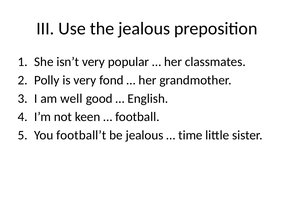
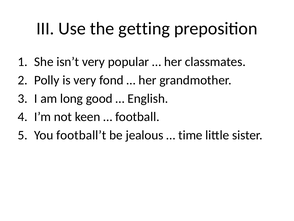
the jealous: jealous -> getting (144, 28)
well: well -> long (71, 98)
